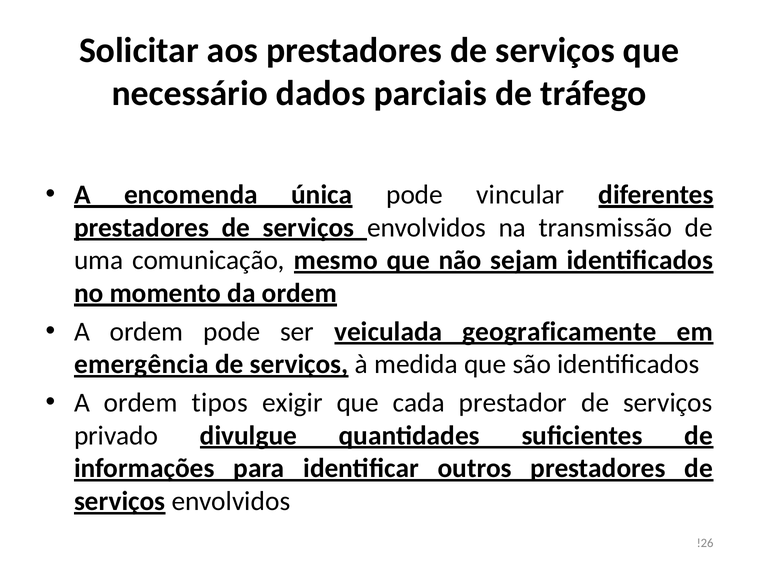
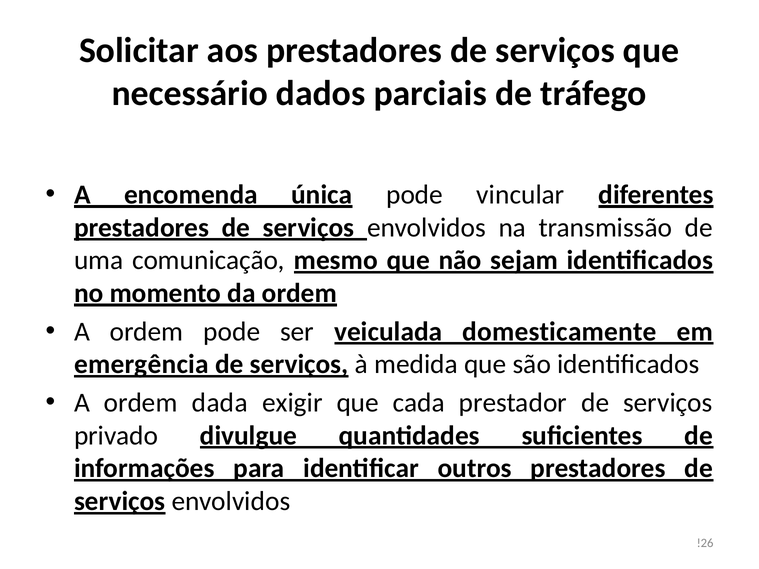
geograficamente: geograficamente -> domesticamente (559, 332)
tipos: tipos -> dada (220, 403)
